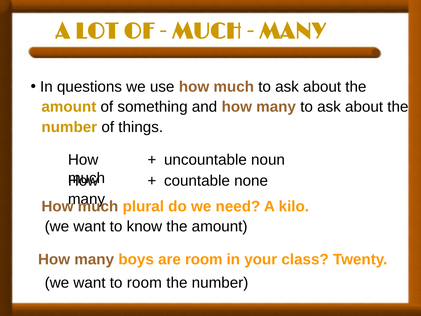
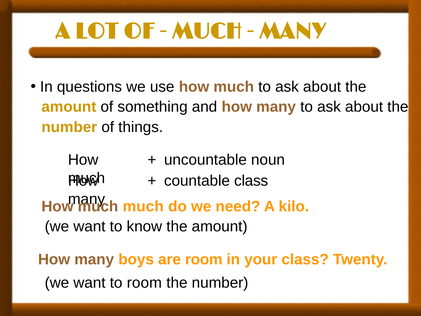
countable none: none -> class (251, 181)
plural: plural -> much (143, 206)
